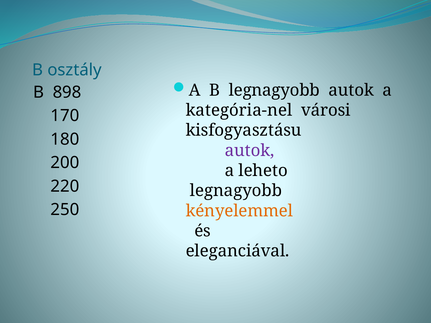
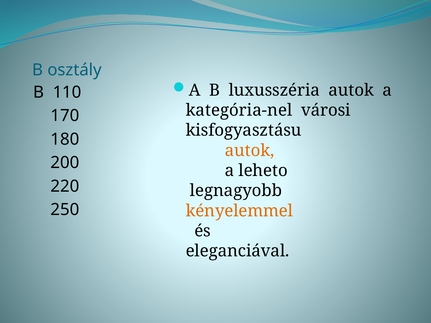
B legnagyobb: legnagyobb -> luxusszéria (274, 90)
898: 898 -> 110 (67, 92)
autok colour: purple -> orange (250, 151)
